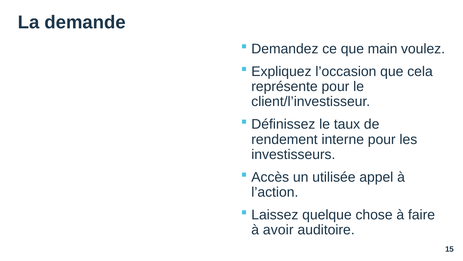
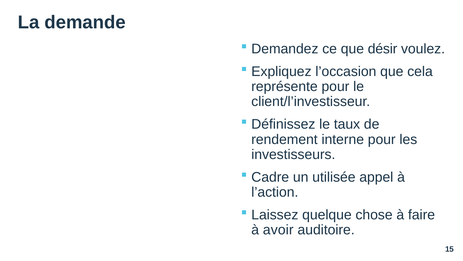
main: main -> désir (383, 49)
Accès: Accès -> Cadre (270, 177)
